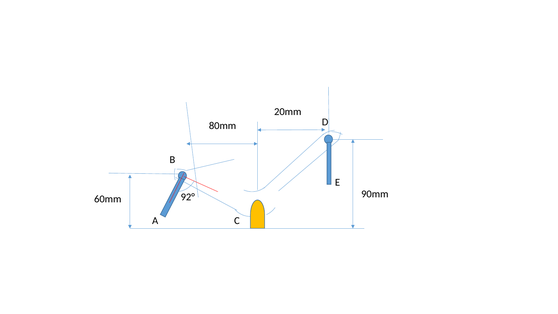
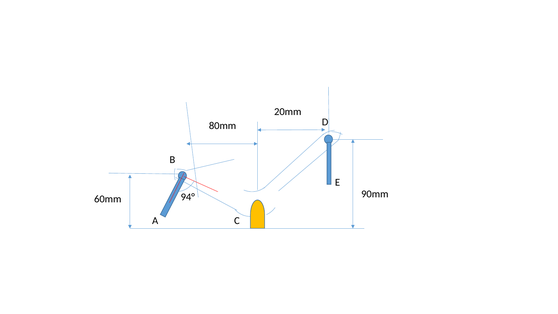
92°: 92° -> 94° (188, 197)
